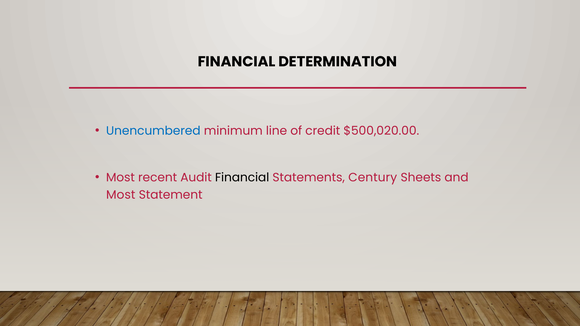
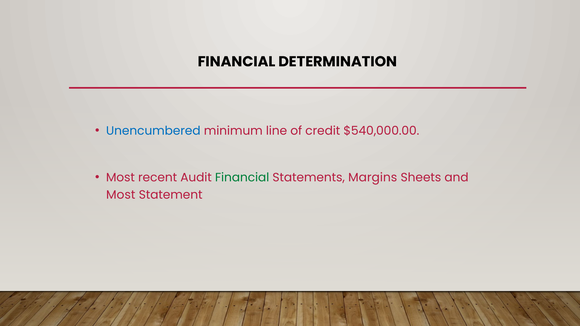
$500,020.00: $500,020.00 -> $540,000.00 (381, 131)
Financial colour: black -> green (242, 178)
Century: Century -> Margins (373, 178)
